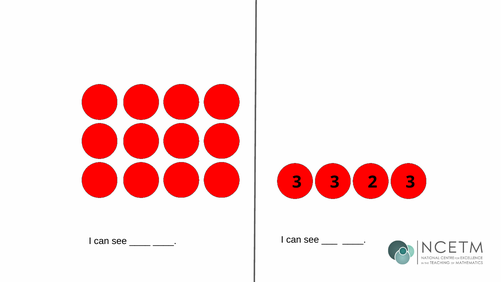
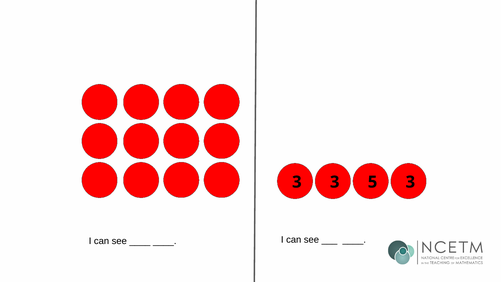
2: 2 -> 5 (373, 182)
